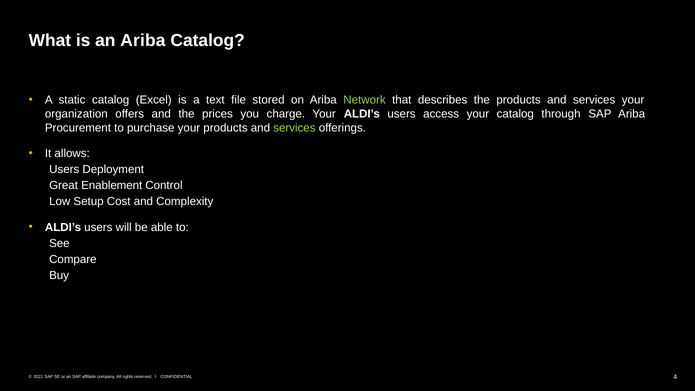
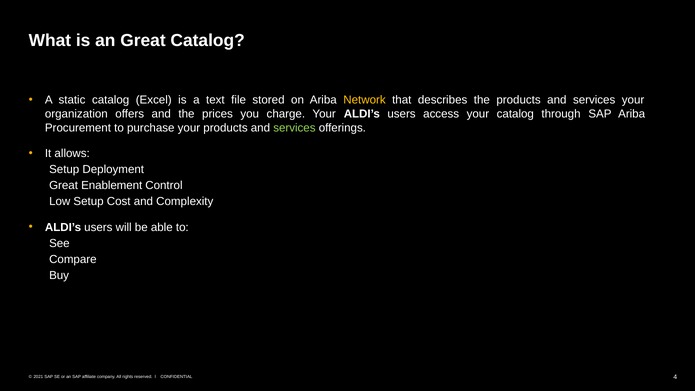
an Ariba: Ariba -> Great (143, 40)
Network colour: light green -> yellow (365, 100)
Users: Users -> Setup (64, 169)
